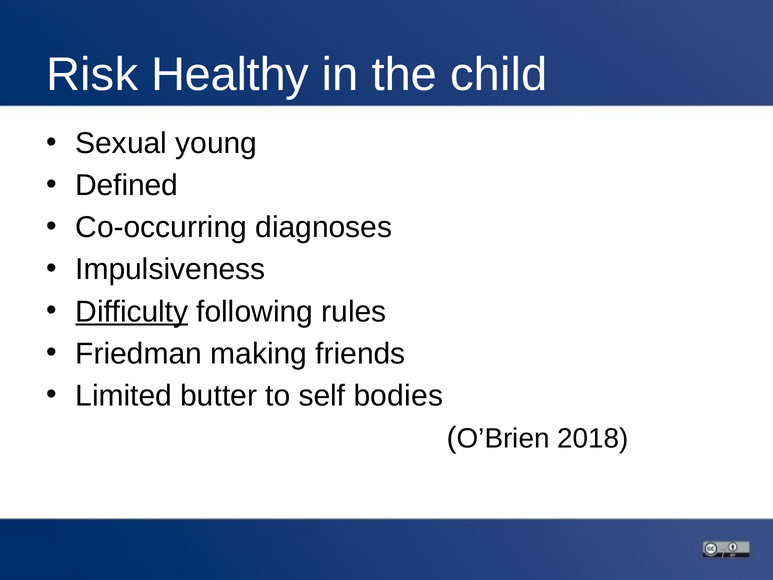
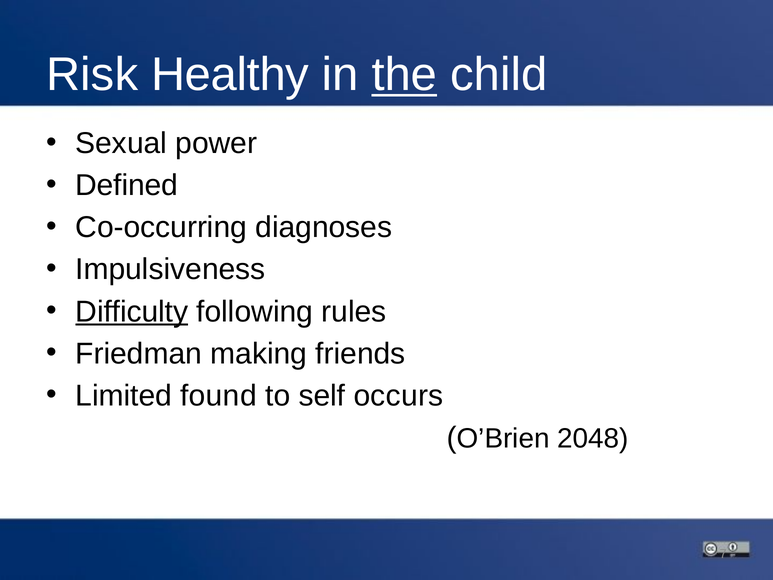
the underline: none -> present (404, 75)
young: young -> power (216, 143)
butter: butter -> found (219, 396)
bodies: bodies -> occurs (398, 396)
2018: 2018 -> 2048 (593, 438)
